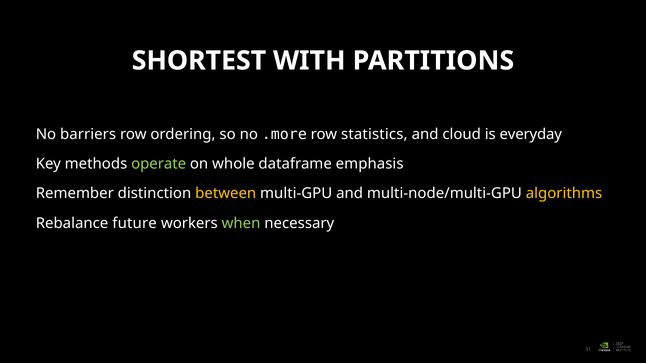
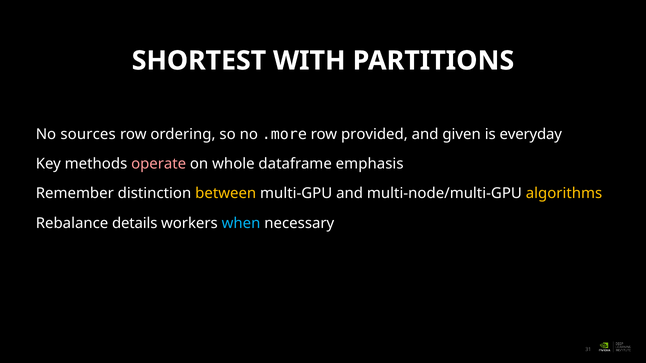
barriers: barriers -> sources (88, 134)
statistics: statistics -> provided (374, 134)
cloud: cloud -> given (462, 134)
operate colour: light green -> pink (159, 164)
future: future -> details (135, 223)
when colour: light green -> light blue (241, 223)
